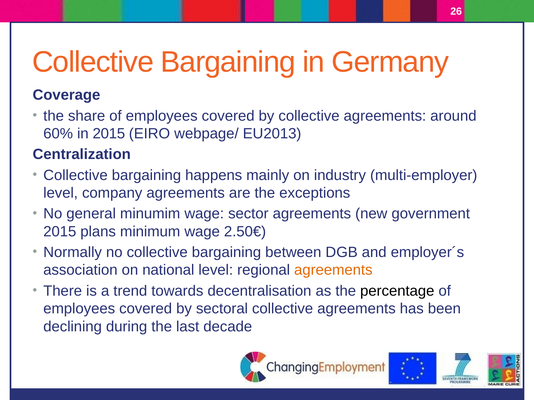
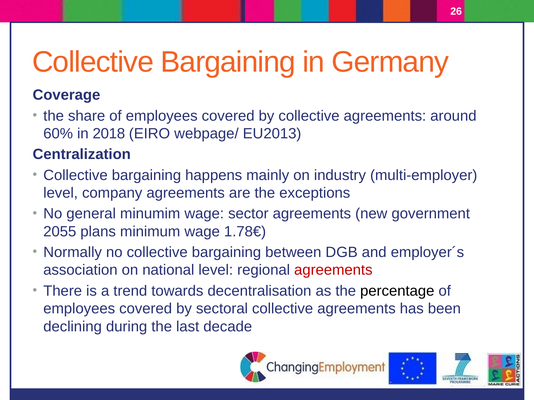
in 2015: 2015 -> 2018 (109, 134)
2015: 2015 -> 2055 (60, 232)
2.50€: 2.50€ -> 1.78€ (245, 232)
agreements colour: orange -> red (333, 270)
